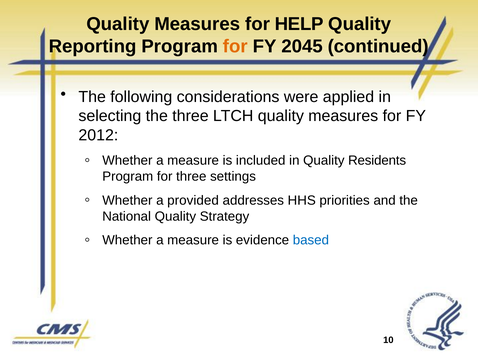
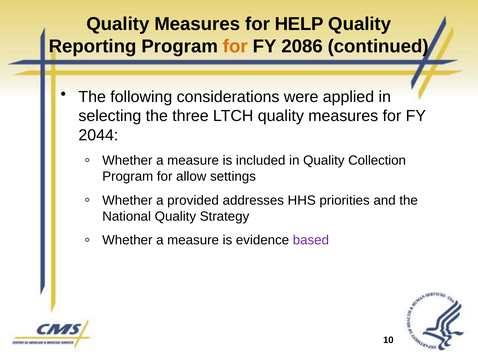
2045: 2045 -> 2086 (302, 46)
2012: 2012 -> 2044 (98, 135)
Residents: Residents -> Collection (377, 160)
for three: three -> allow (191, 176)
based colour: blue -> purple (311, 240)
